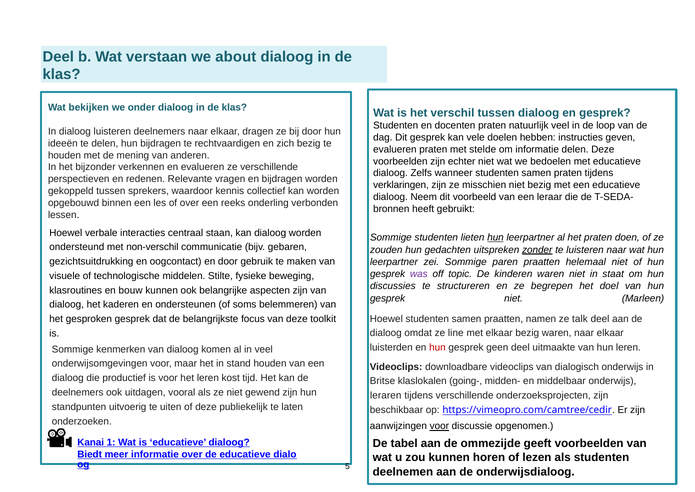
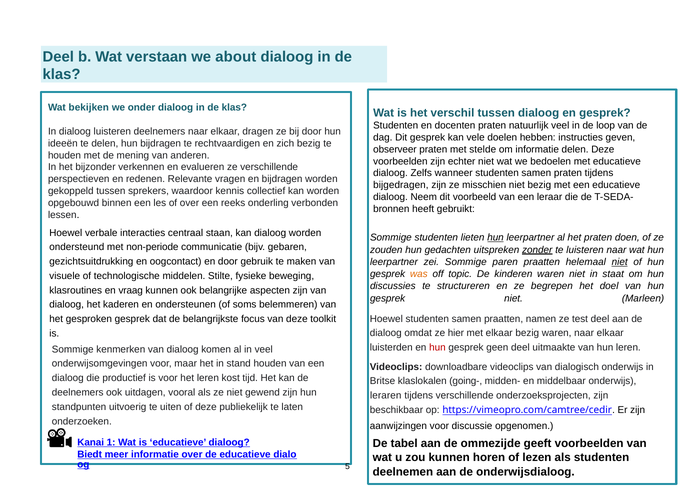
evalueren: evalueren -> observeer (395, 149)
verklaringen: verklaringen -> bijgedragen (401, 185)
non-verschil: non-verschil -> non-periode (152, 247)
niet underline: none -> present (620, 262)
was colour: purple -> orange (419, 274)
bouw: bouw -> vraag (131, 290)
talk: talk -> test (580, 319)
line: line -> hier (456, 333)
voor underline: present -> none (439, 426)
